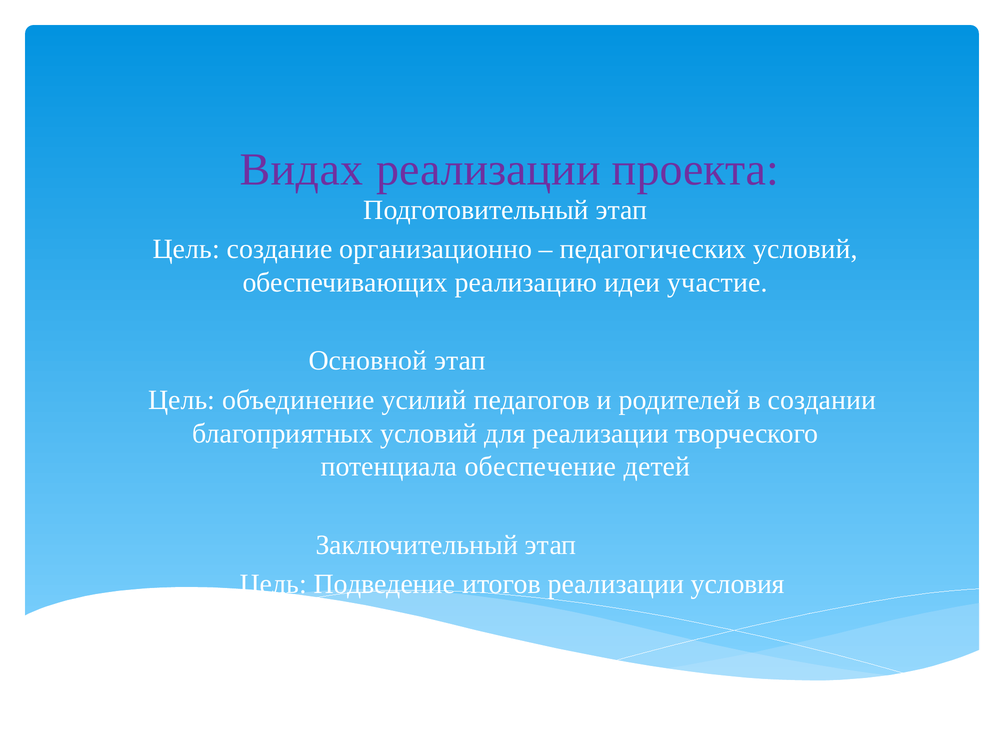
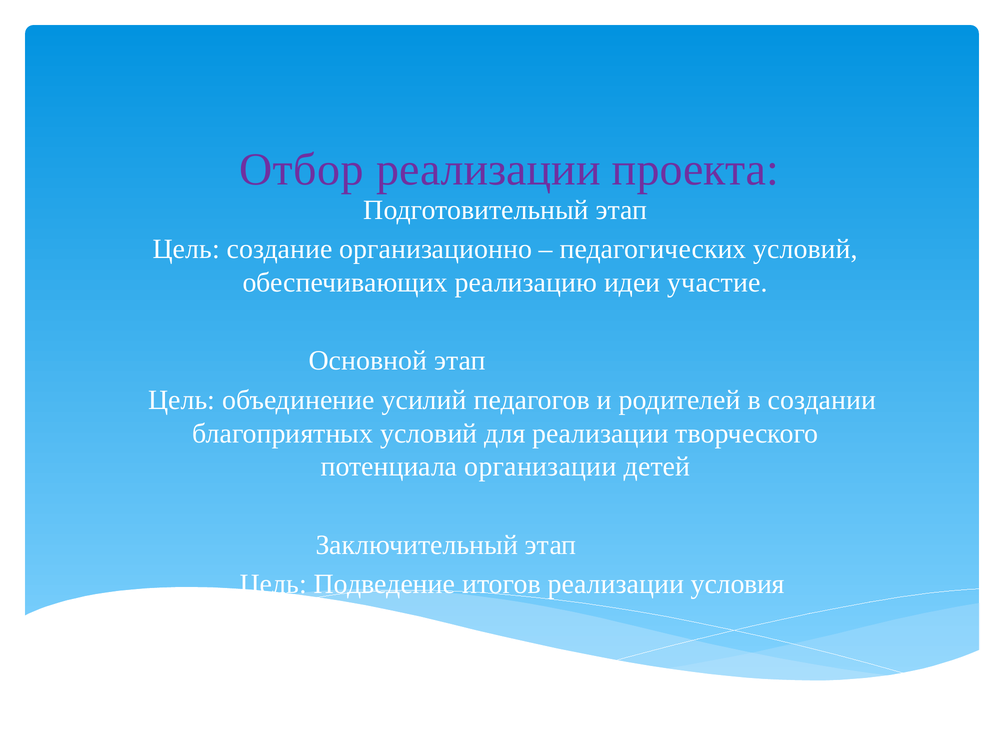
Видах: Видах -> Отбор (301, 169)
обеспечение: обеспечение -> организации (540, 467)
